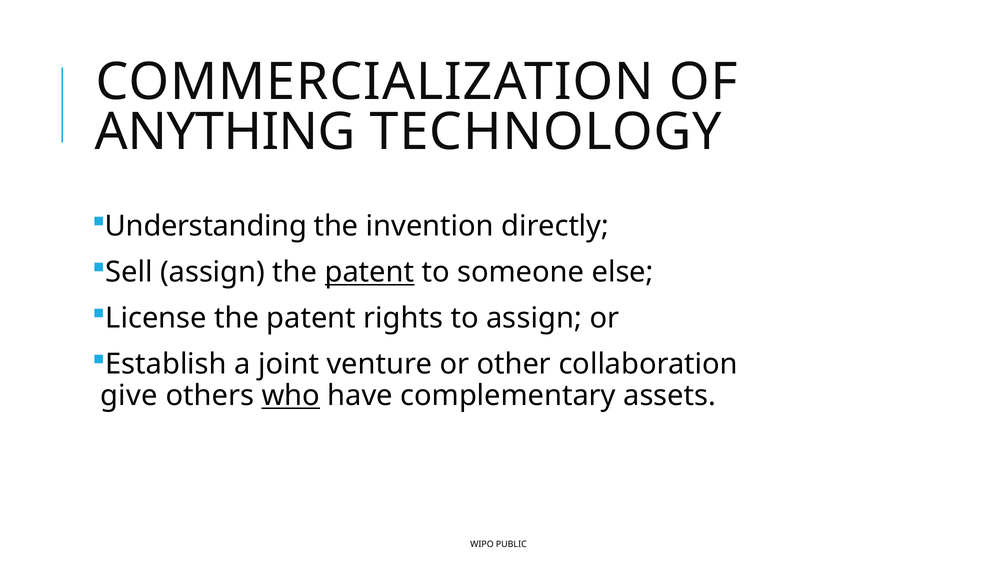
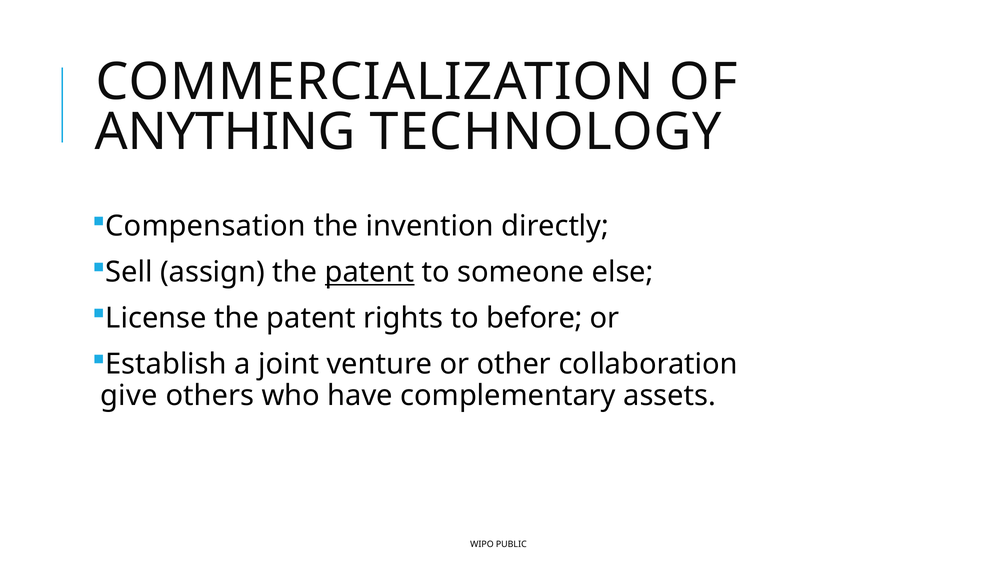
Understanding: Understanding -> Compensation (206, 226)
to assign: assign -> before (534, 318)
who underline: present -> none (291, 396)
